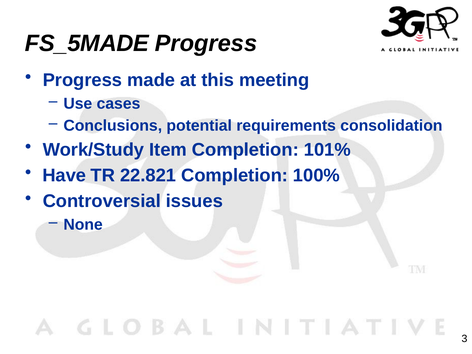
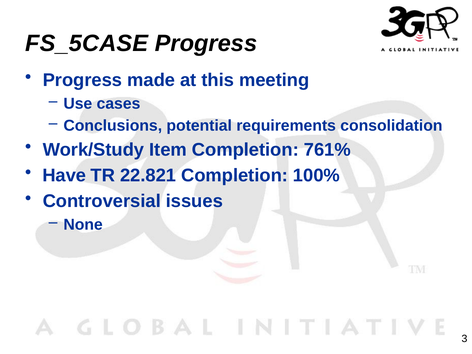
FS_5MADE: FS_5MADE -> FS_5CASE (87, 43)
101%: 101% -> 761% (327, 150)
